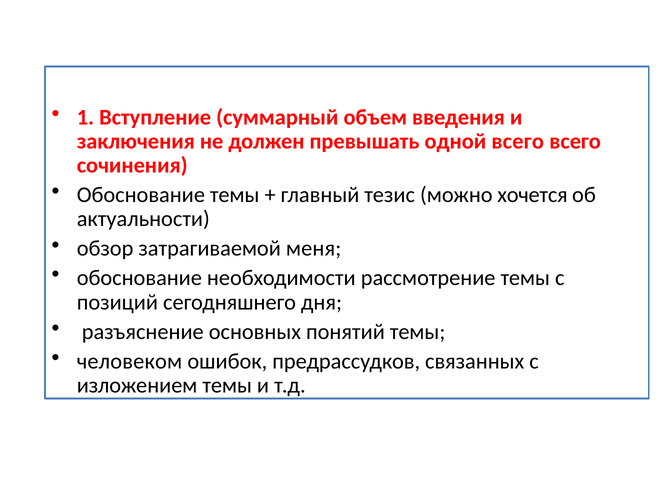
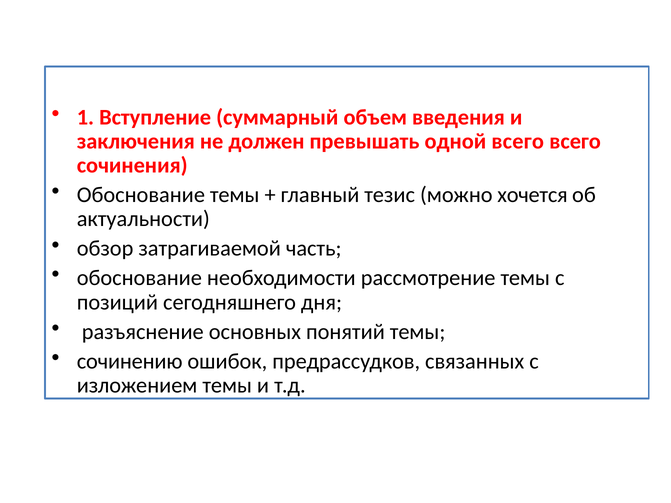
меня: меня -> часть (314, 249)
человеком: человеком -> сочинению (130, 361)
